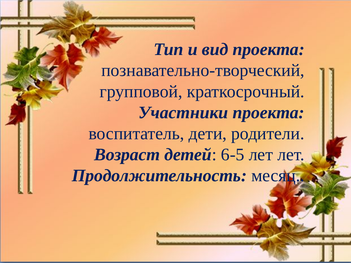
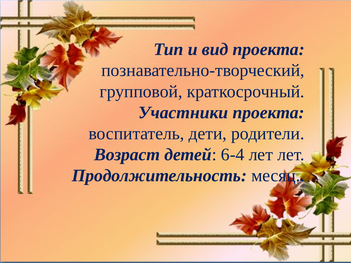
6-5: 6-5 -> 6-4 (233, 155)
